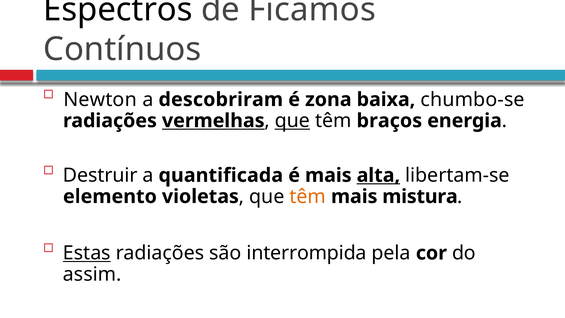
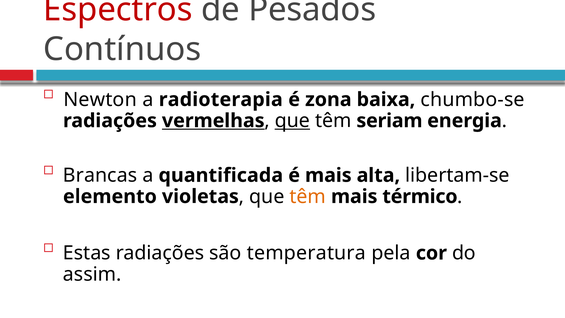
Espectros colour: black -> red (118, 10)
Ficamos: Ficamos -> Pesados (312, 10)
descobriram: descobriram -> radioterapia (221, 99)
braços: braços -> seriam (389, 121)
Destruir: Destruir -> Brancas (100, 175)
alta underline: present -> none (378, 175)
mistura: mistura -> térmico (420, 196)
Estas underline: present -> none (87, 253)
interrompida: interrompida -> temperatura (306, 253)
